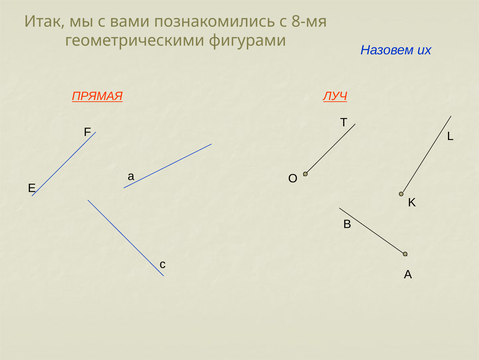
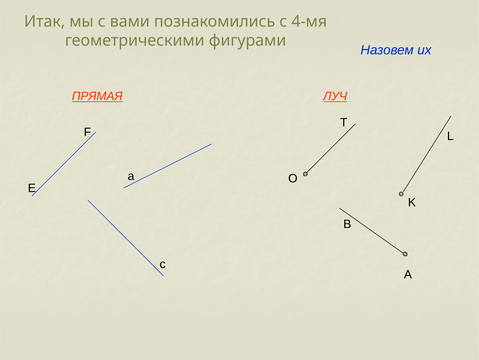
8-мя: 8-мя -> 4-мя (309, 21)
